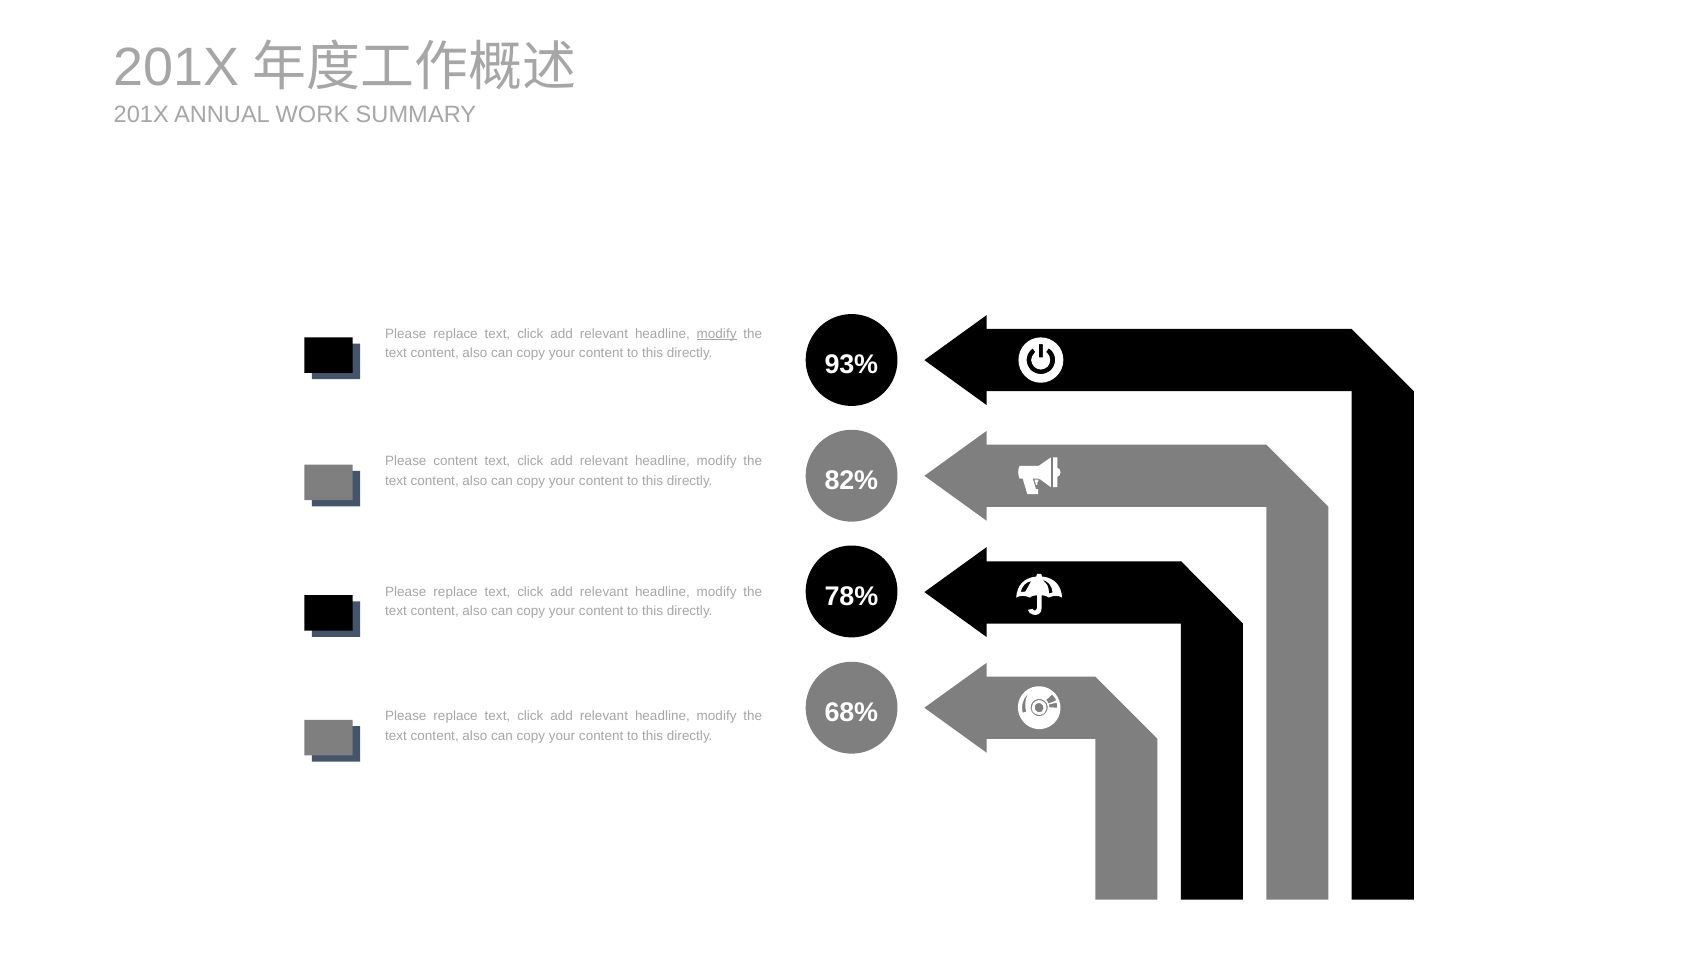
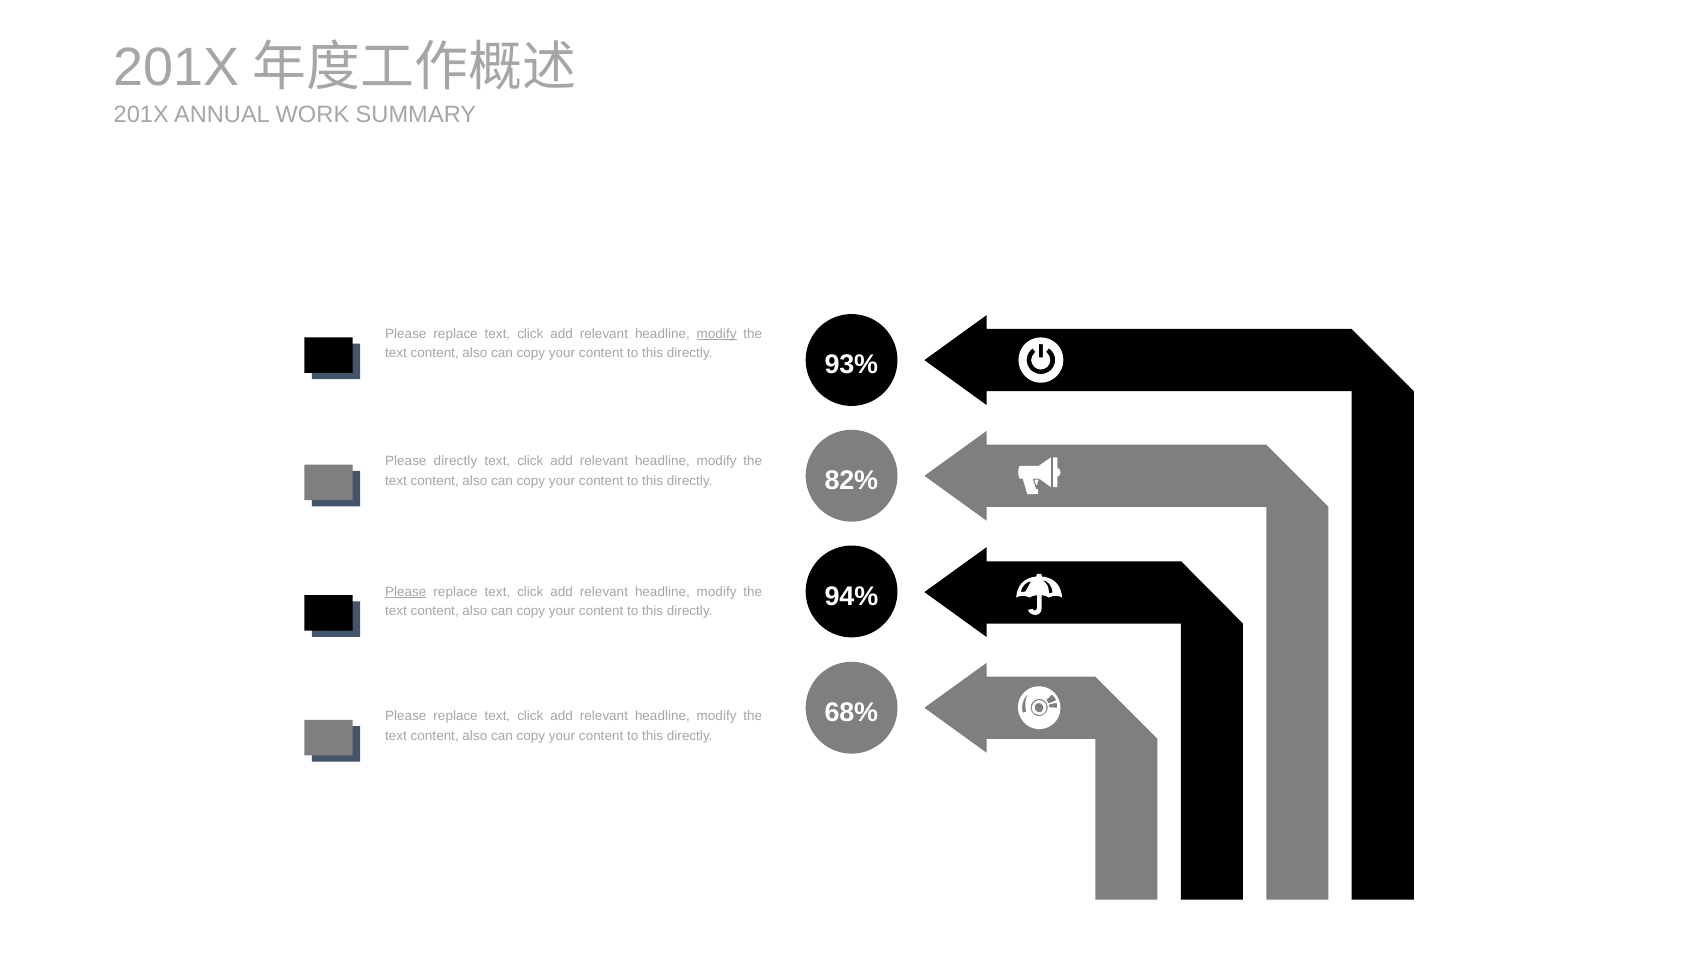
Please content: content -> directly (456, 461)
78%: 78% -> 94% (851, 596)
Please underline: none -> present (406, 591)
